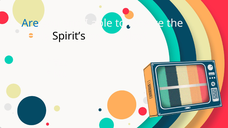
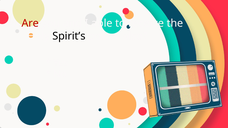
Are colour: blue -> red (30, 23)
